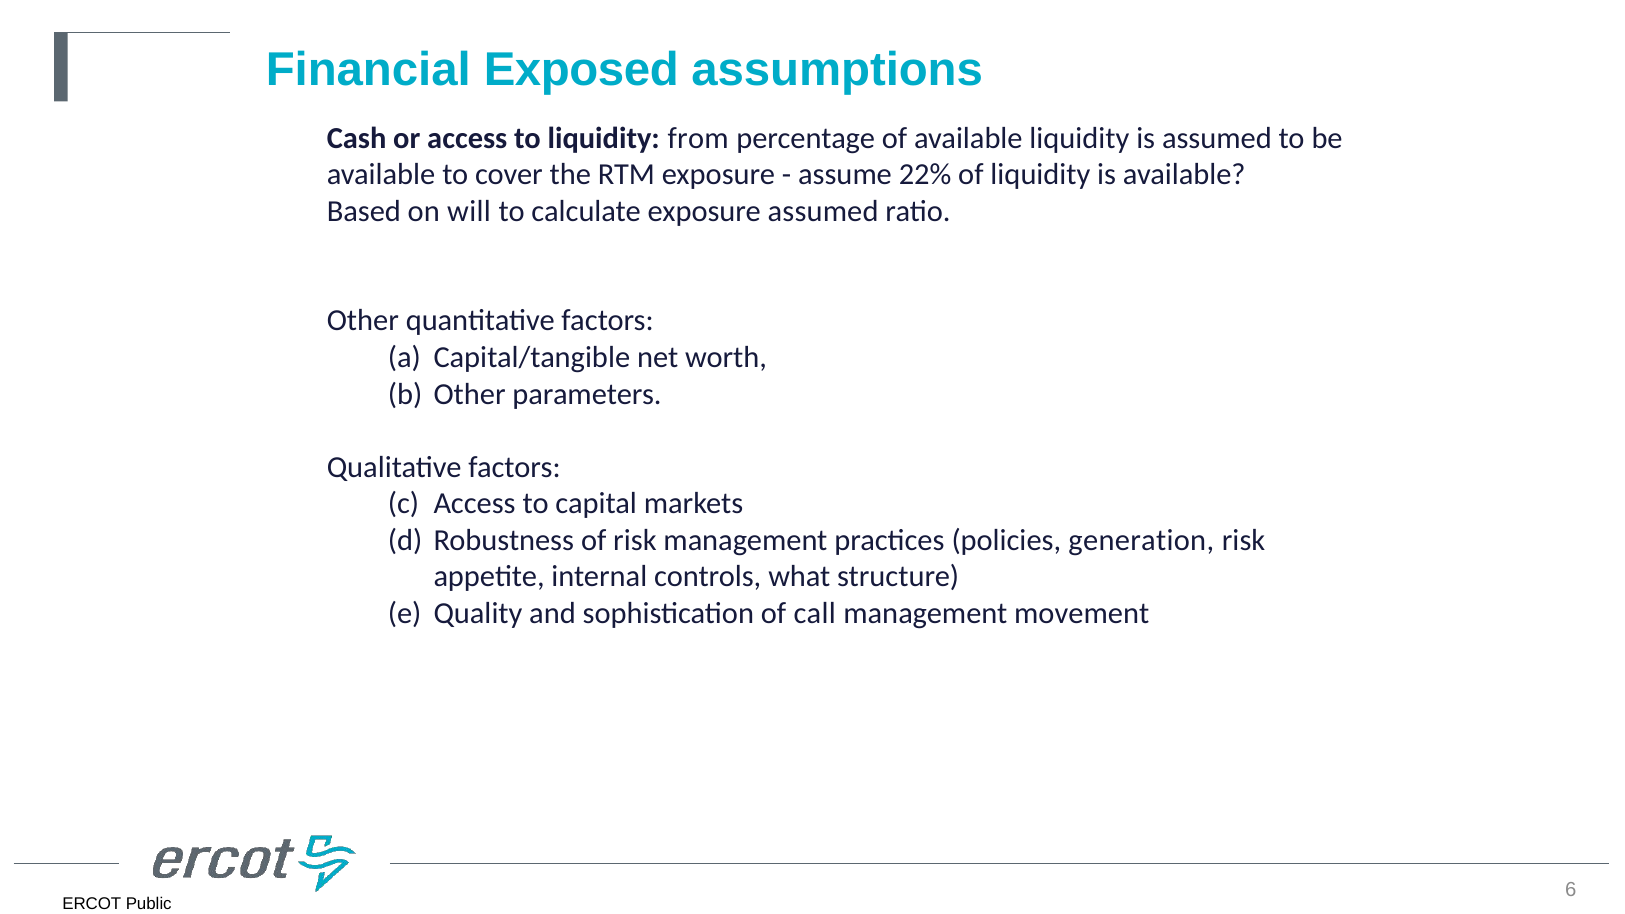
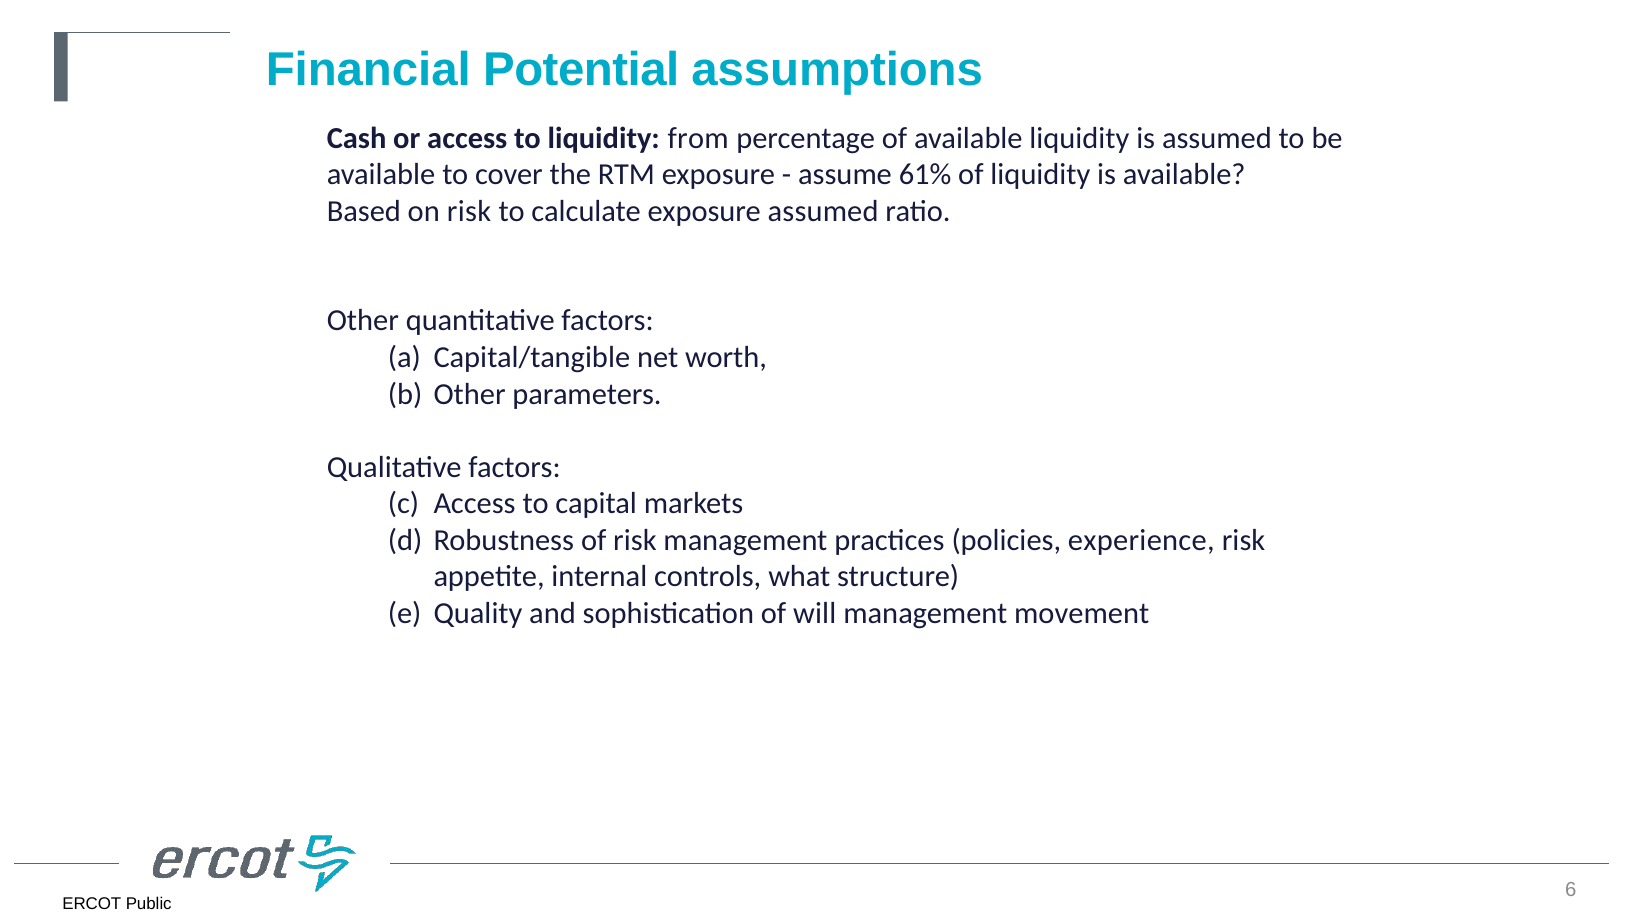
Exposed: Exposed -> Potential (581, 70)
22%: 22% -> 61% (925, 175)
on will: will -> risk (469, 211)
generation: generation -> experience (1141, 540)
call: call -> will (815, 613)
